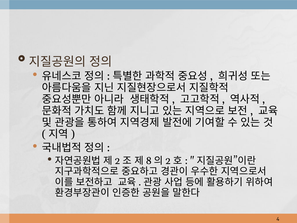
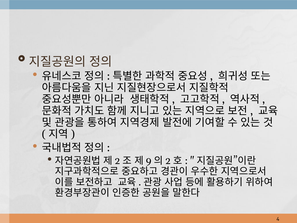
8: 8 -> 9 (149, 161)
